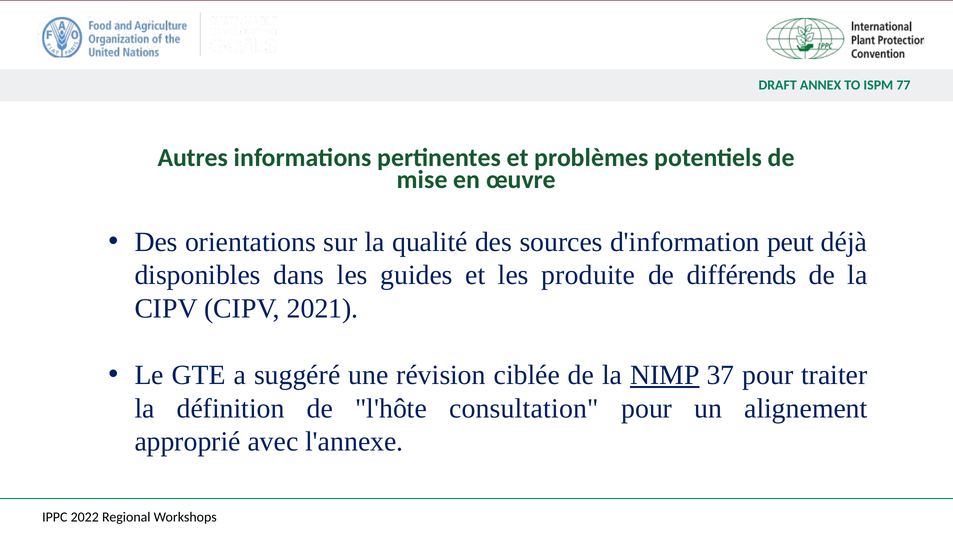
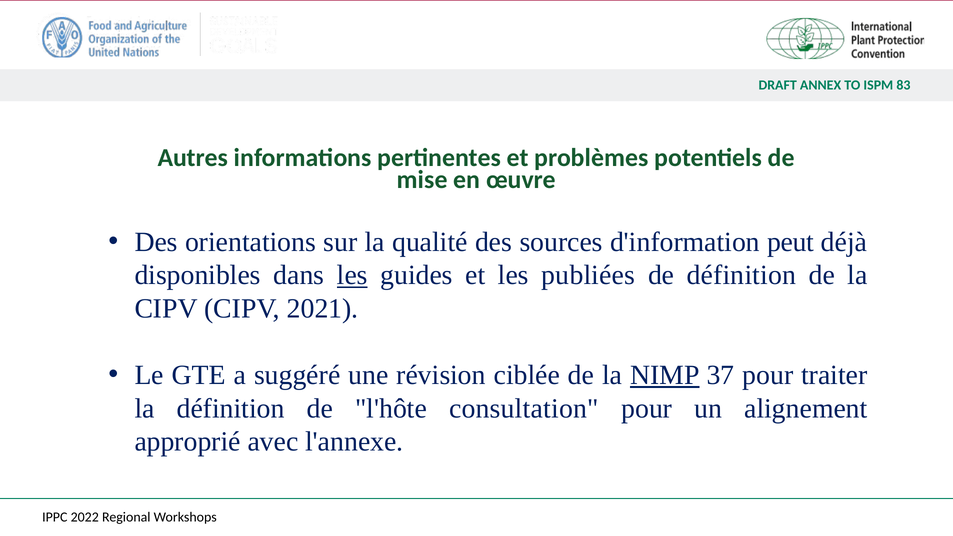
77: 77 -> 83 (903, 85)
les underline: none -> present (352, 275)
produite: produite -> publiées (588, 275)
de différends: différends -> définition (741, 275)
